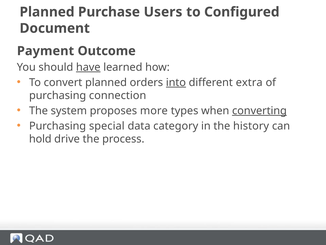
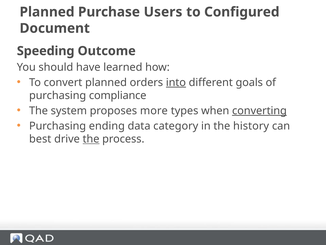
Payment: Payment -> Speeding (46, 51)
have underline: present -> none (88, 67)
extra: extra -> goals (249, 82)
connection: connection -> compliance (118, 95)
special: special -> ending (107, 126)
hold: hold -> best (40, 139)
the underline: none -> present (91, 139)
